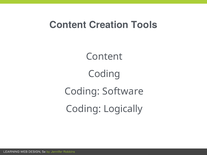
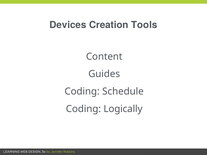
Content: Content -> Devices (68, 25)
Coding: Coding -> Guides (104, 74)
Software: Software -> Schedule (123, 92)
